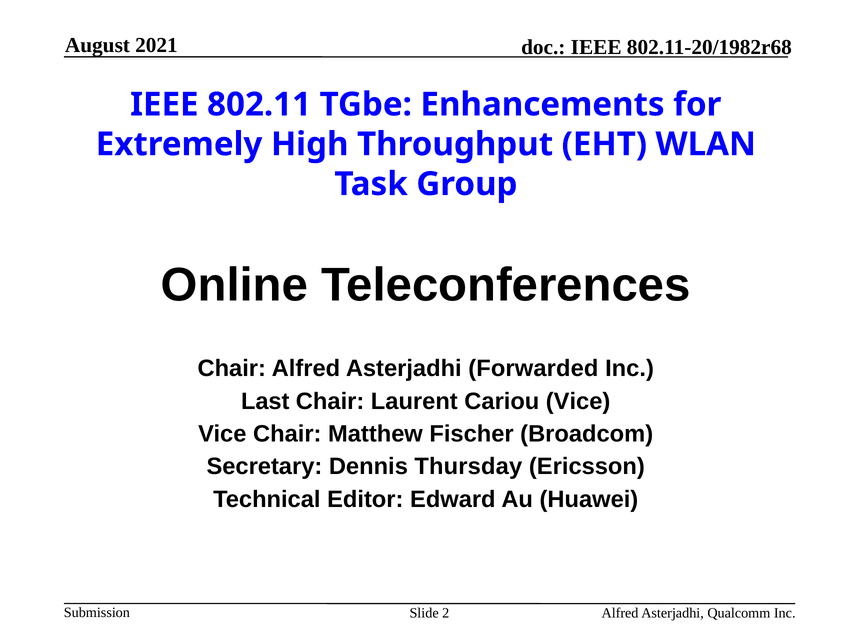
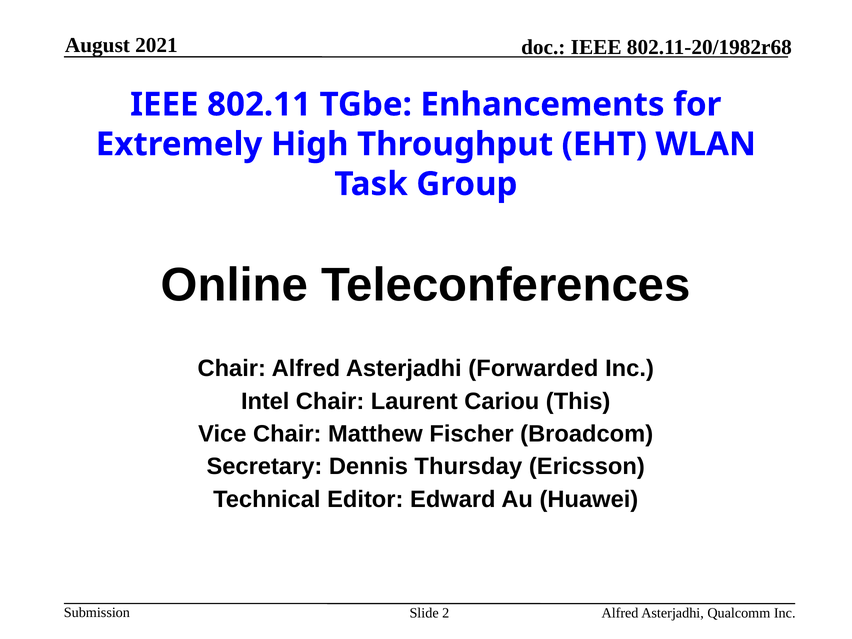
Last: Last -> Intel (265, 401)
Cariou Vice: Vice -> This (578, 401)
